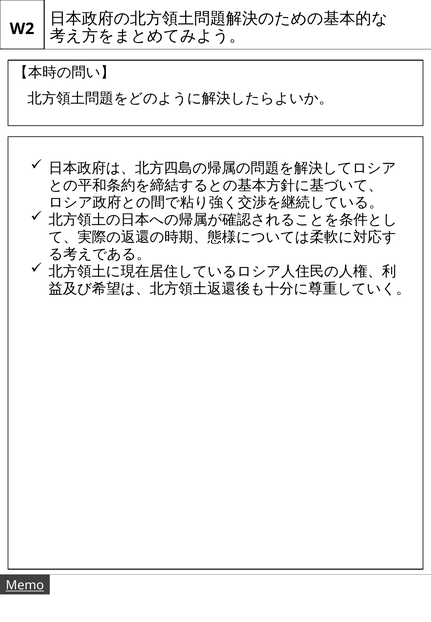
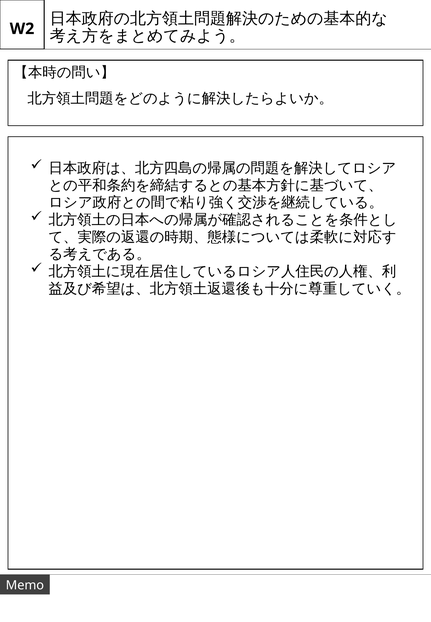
Memo underline: present -> none (25, 586)
